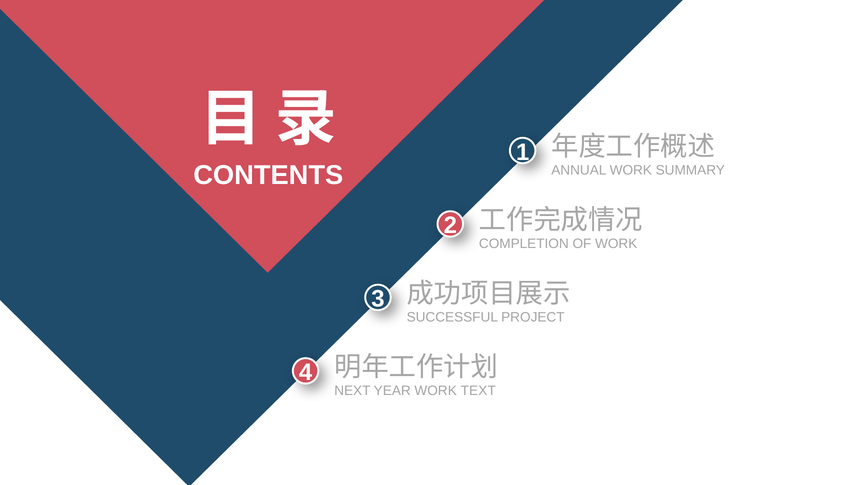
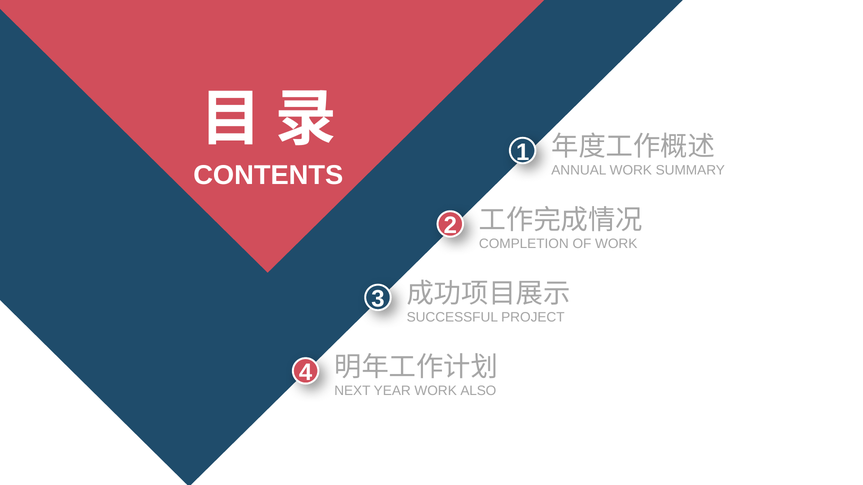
TEXT: TEXT -> ALSO (478, 391)
